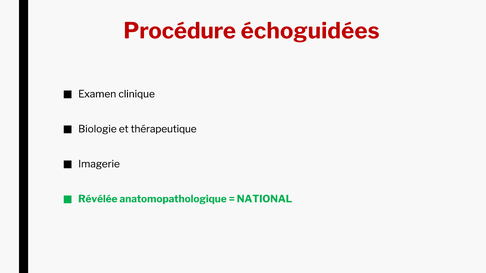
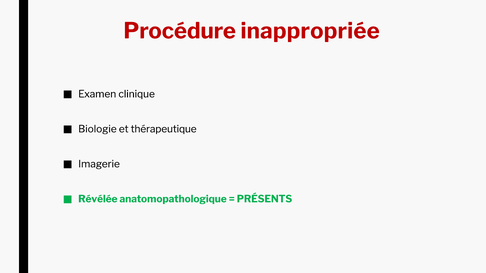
échoguidées: échoguidées -> inappropriée (310, 31)
NATIONAL: NATIONAL -> PRÉSENTS (264, 199)
